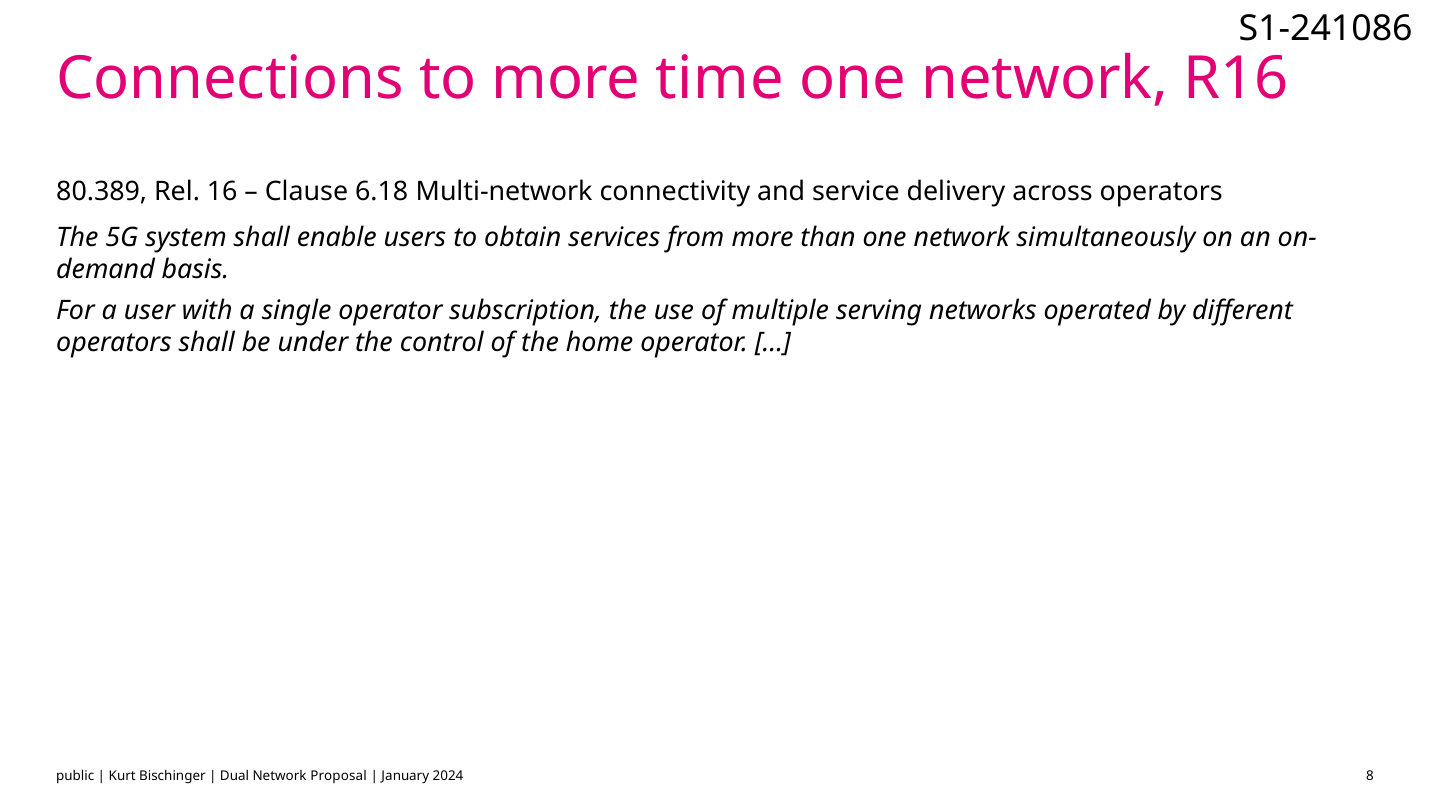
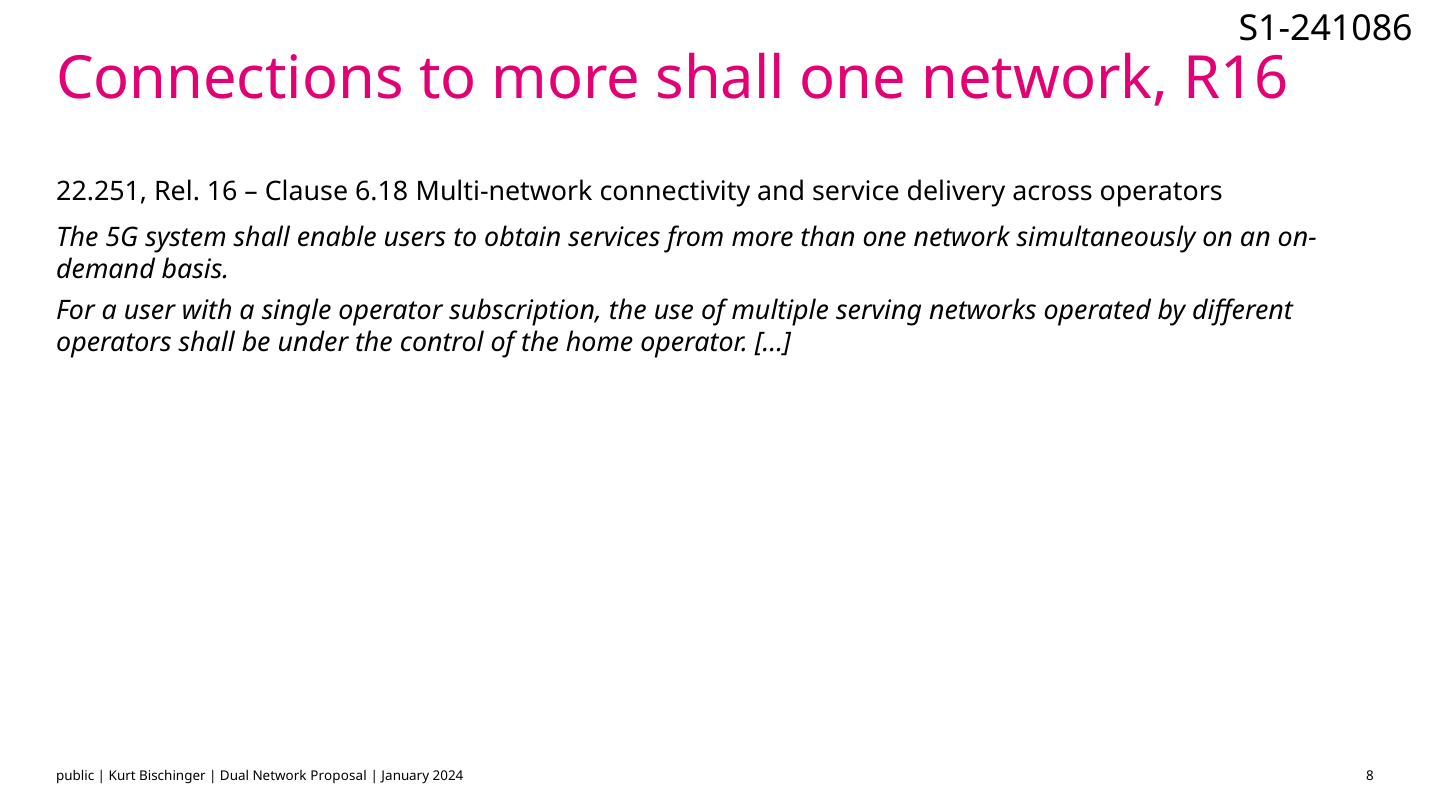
more time: time -> shall (720, 79)
80.389: 80.389 -> 22.251 (102, 192)
